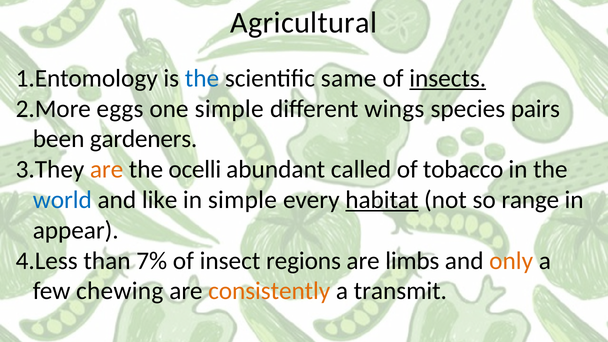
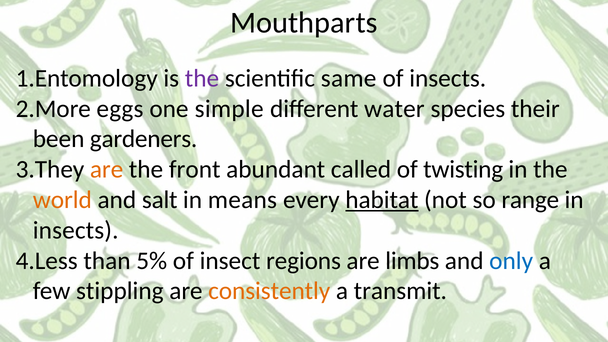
Agricultural: Agricultural -> Mouthparts (304, 23)
the colour: blue -> purple (202, 78)
insects underline: present -> none (448, 78)
wings: wings -> water (394, 109)
pairs: pairs -> their (535, 109)
ocelli: ocelli -> front (195, 170)
tobacco: tobacco -> twisting (463, 170)
world colour: blue -> orange (62, 200)
like: like -> salt (160, 200)
in simple: simple -> means (242, 200)
appear: appear -> insects (76, 230)
7%: 7% -> 5% (152, 261)
only colour: orange -> blue (511, 261)
chewing: chewing -> stippling (120, 291)
